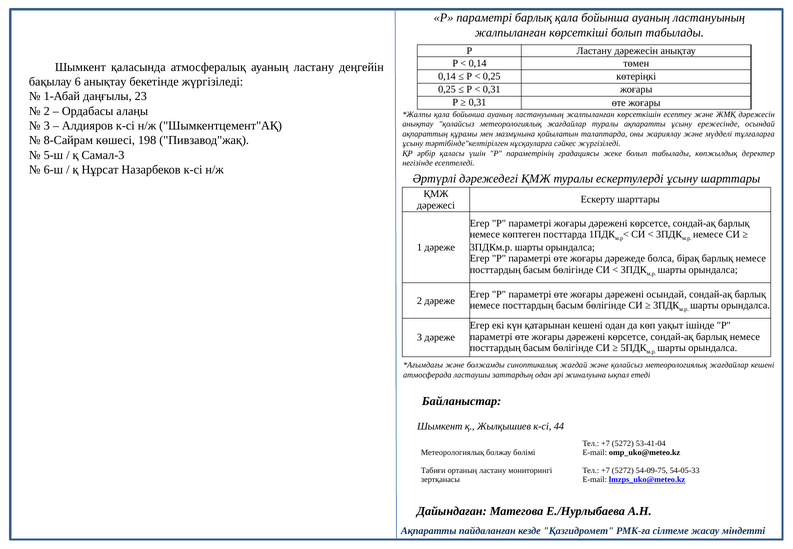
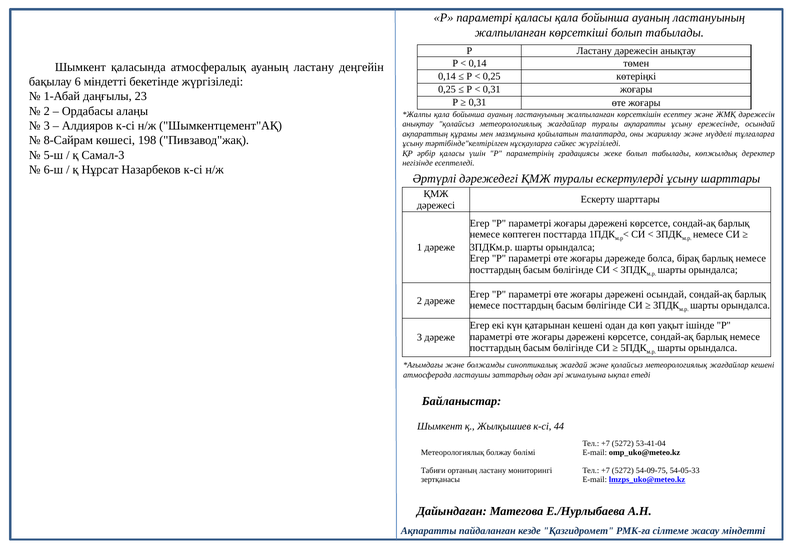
параметрі барлық: барлық -> қаласы (533, 18)
6 анықтау: анықтау -> міндетті (105, 82)
